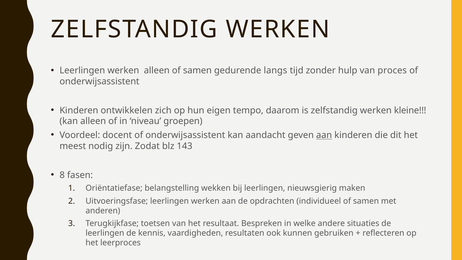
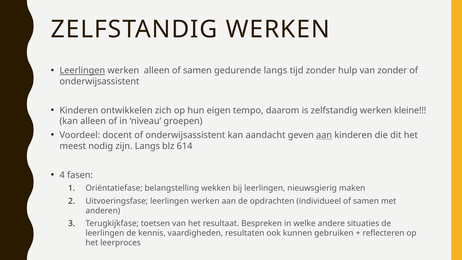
Leerlingen underline: none -> present (82, 71)
van proces: proces -> zonder (392, 71)
zijn Zodat: Zodat -> Langs (147, 146)
143: 143 -> 614 (185, 146)
8: 8 -> 4 (62, 175)
